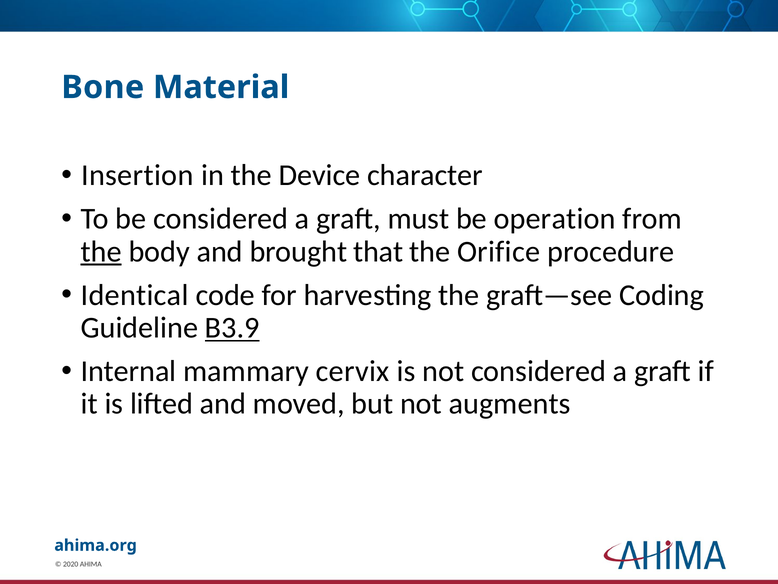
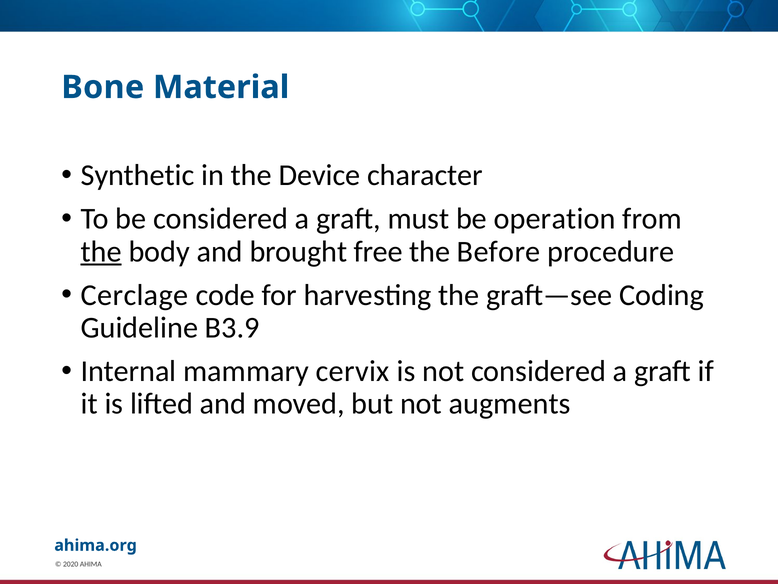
Insertion: Insertion -> Synthetic (138, 175)
that: that -> free (378, 251)
Orifice: Orifice -> Before (499, 251)
Identical: Identical -> Cerclage (135, 295)
B3.9 underline: present -> none (232, 327)
